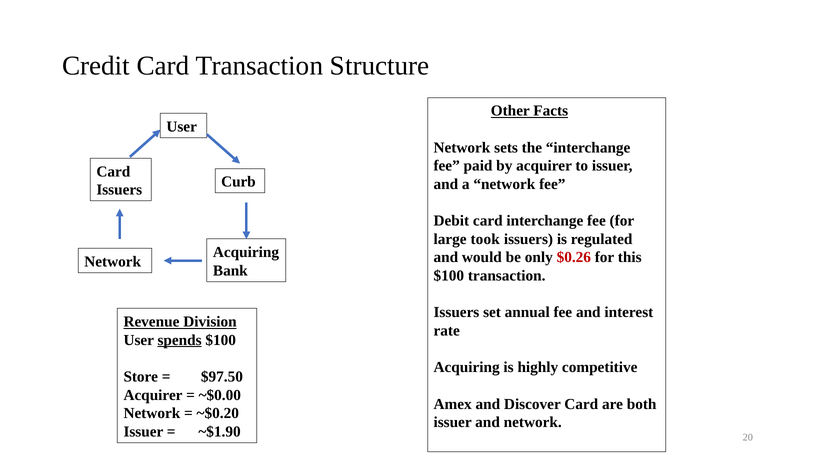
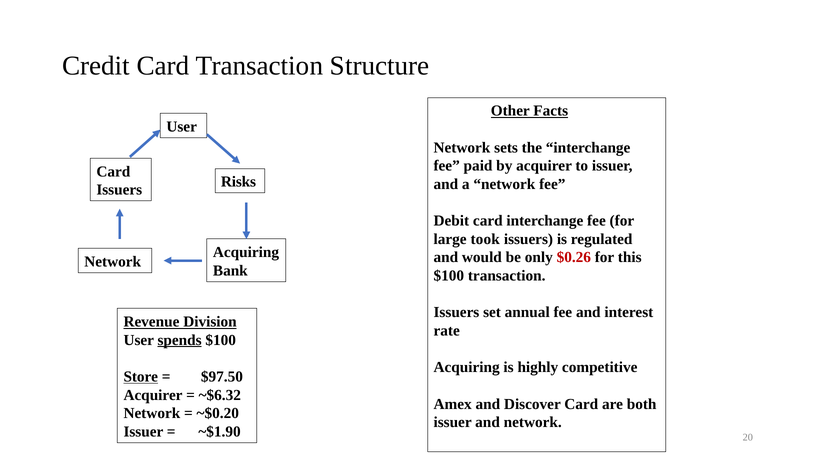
Curb: Curb -> Risks (239, 182)
Store underline: none -> present (141, 377)
~$0.00: ~$0.00 -> ~$6.32 (220, 395)
